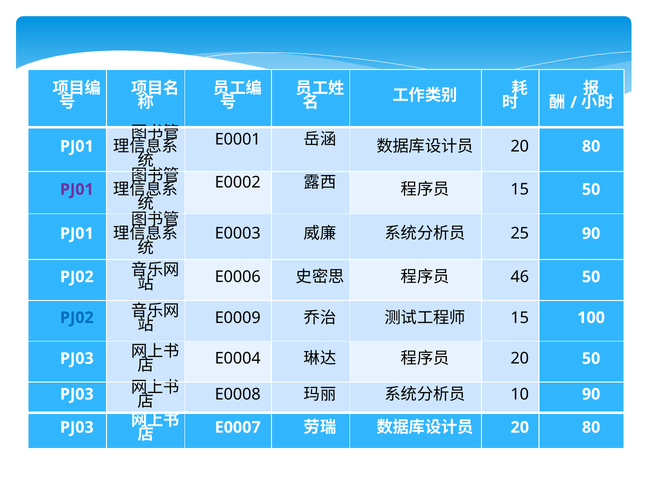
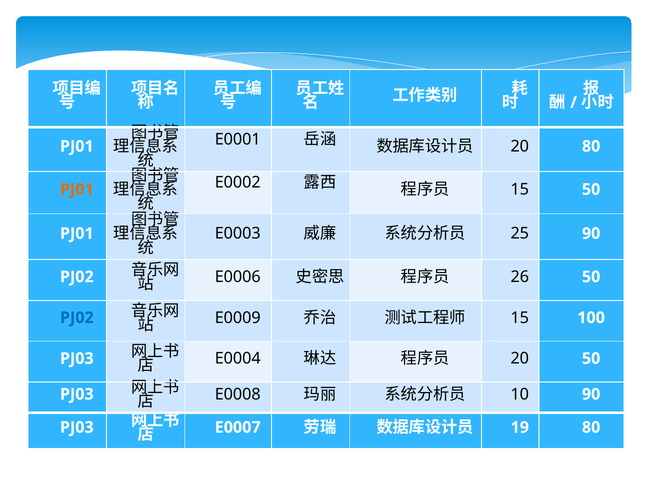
PJ01 colour: purple -> orange (77, 189)
46: 46 -> 26 (520, 276)
20: 20 -> 19 (520, 427)
